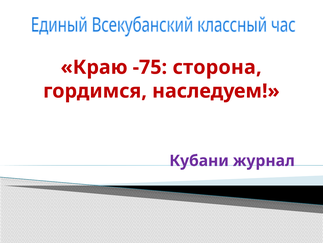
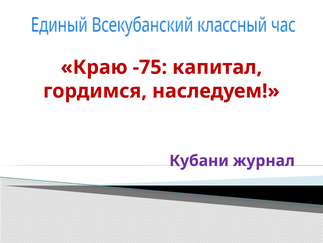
сторона: сторона -> капитал (217, 67)
